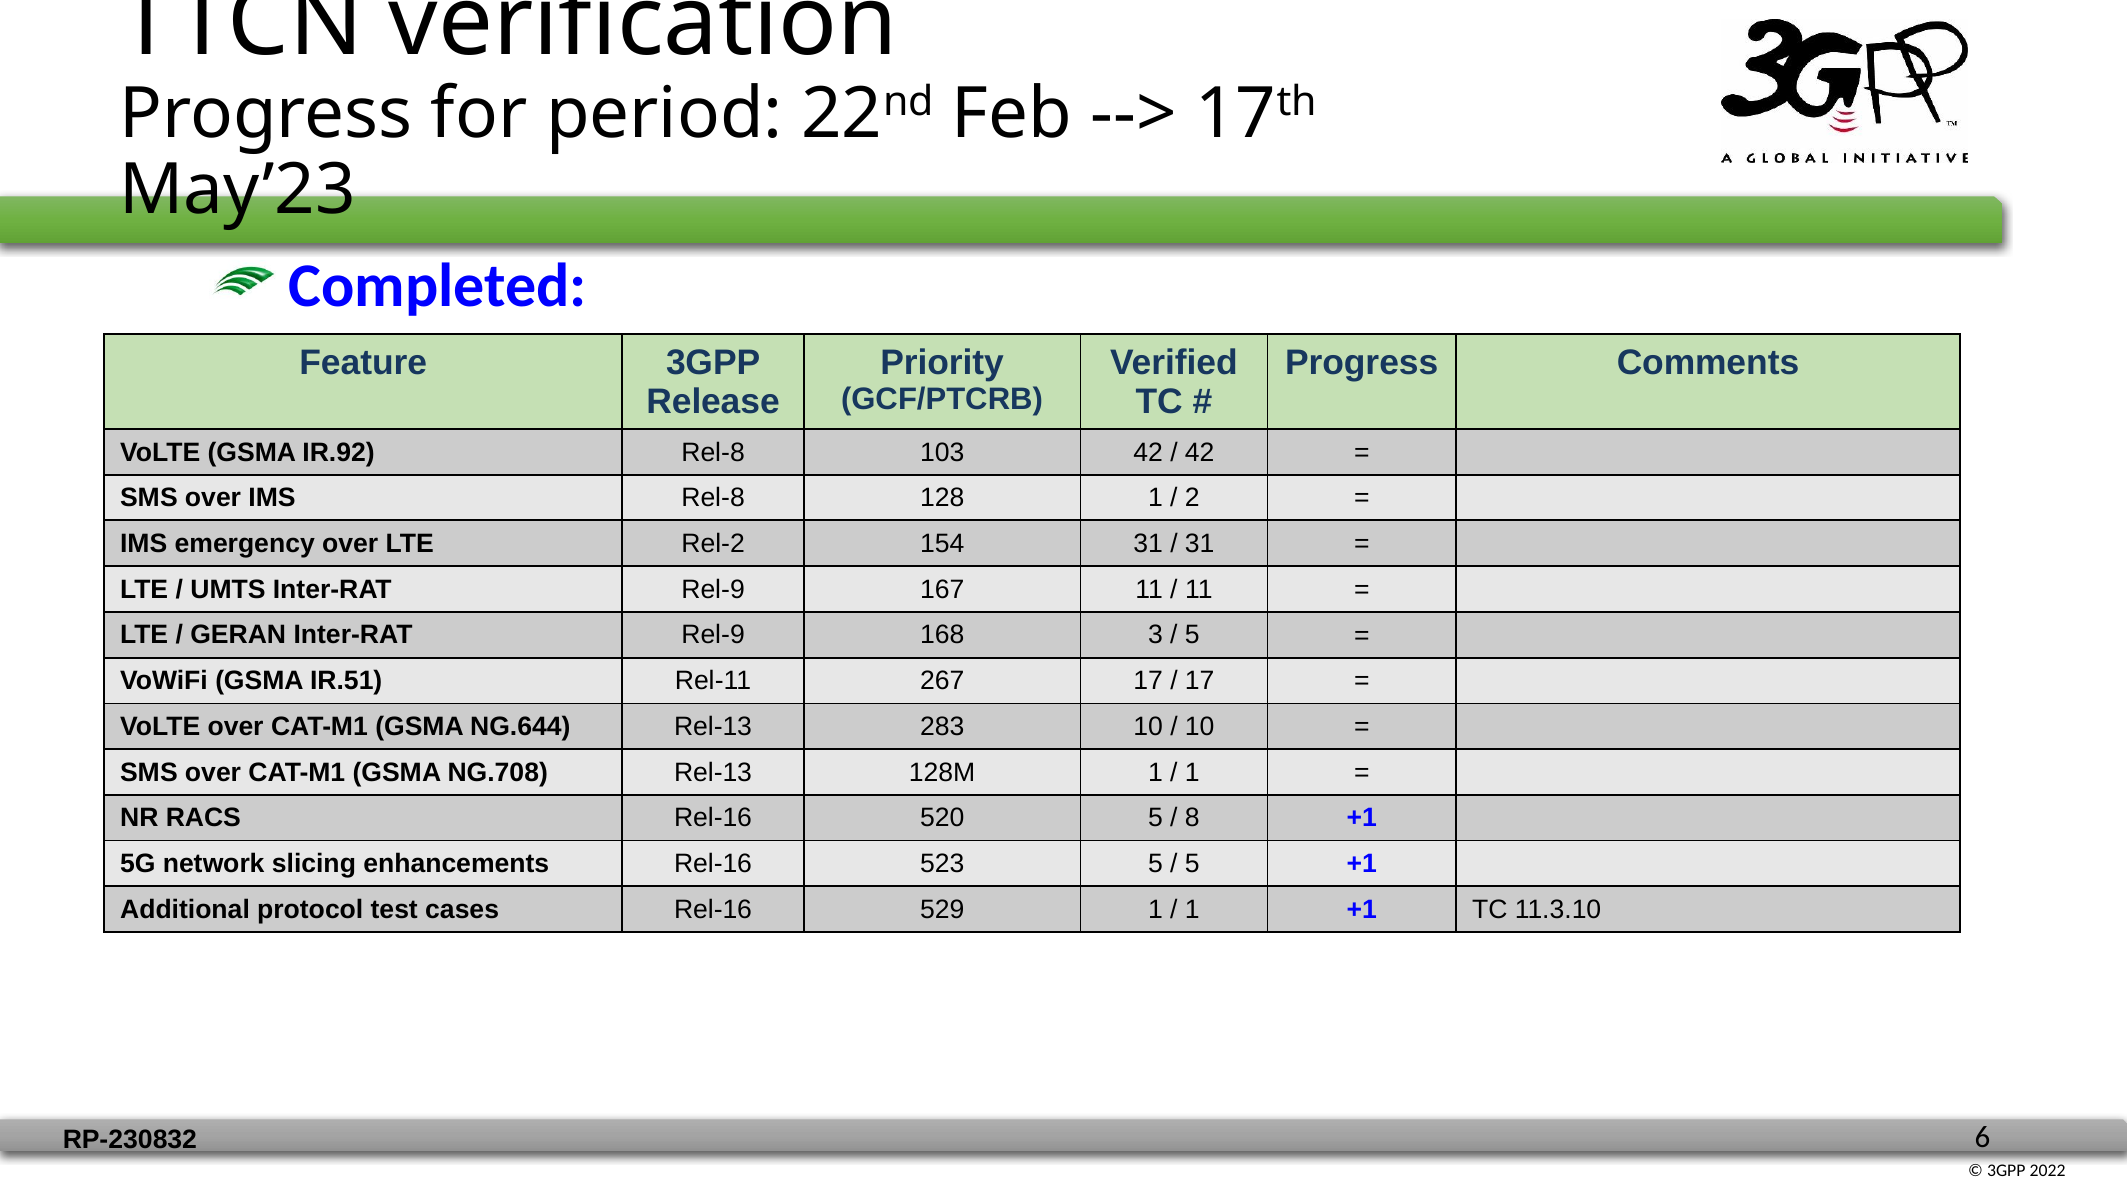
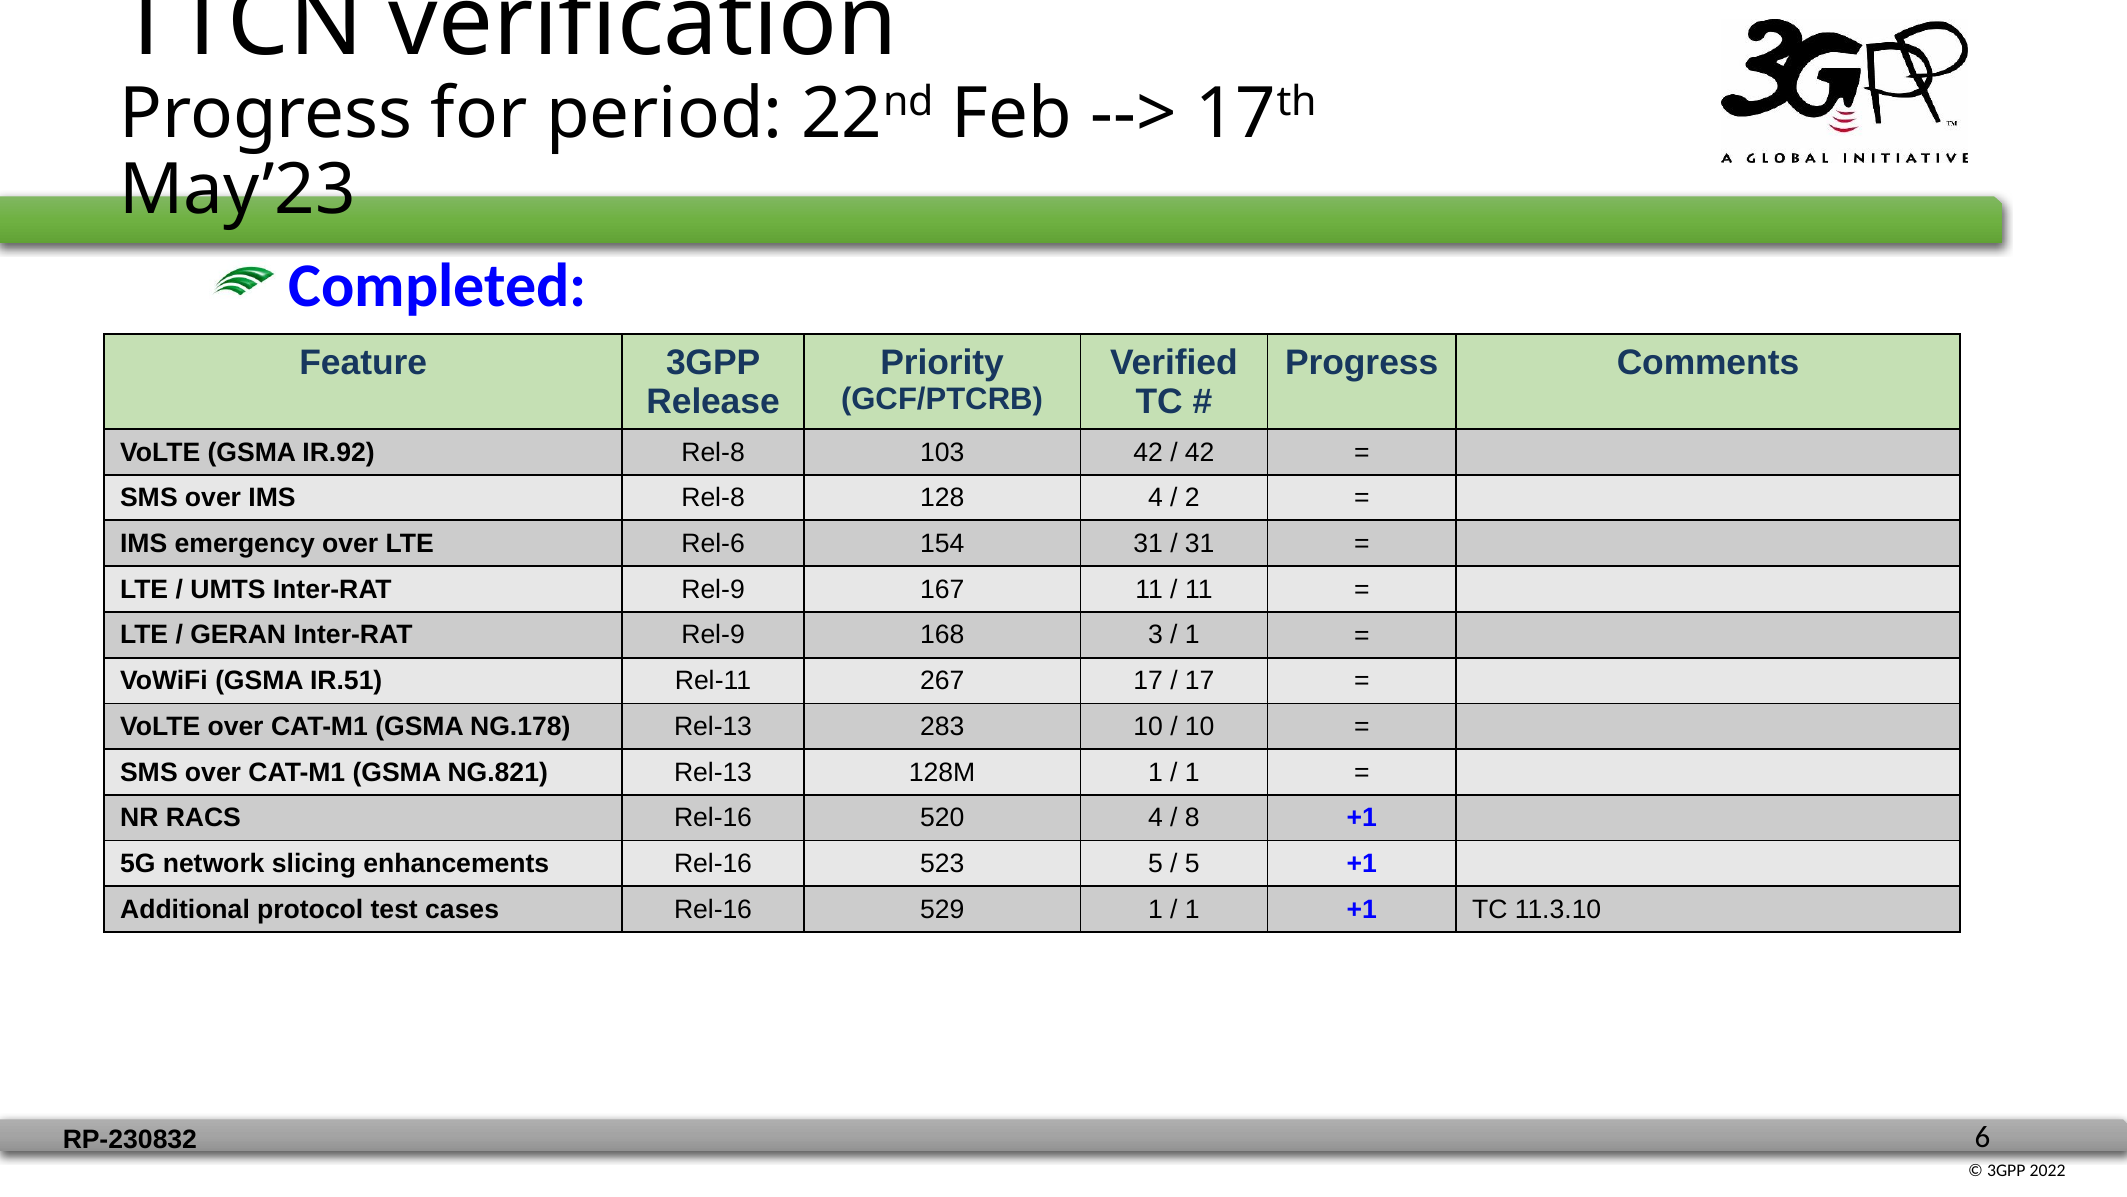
128 1: 1 -> 4 (1156, 498)
Rel-2: Rel-2 -> Rel-6 (713, 543)
5: 5 -> 1 (1192, 635)
NG.644: NG.644 -> NG.178 (520, 726)
NG.708: NG.708 -> NG.821 (498, 772)
520 5: 5 -> 4 (1156, 818)
